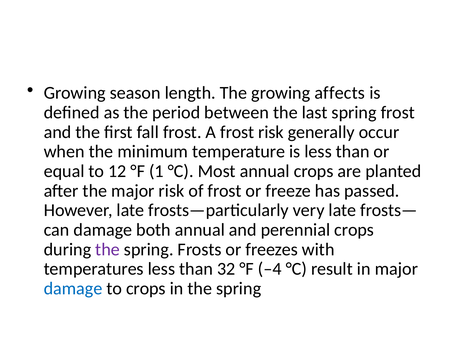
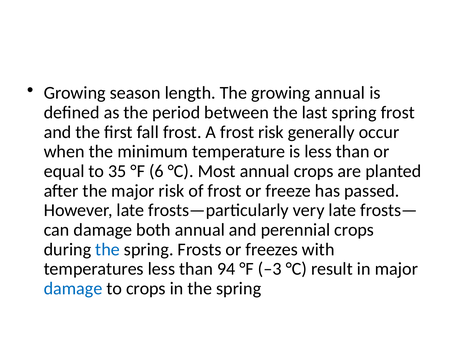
growing affects: affects -> annual (340, 93)
12: 12 -> 35 (117, 171)
1: 1 -> 6 (156, 171)
the colour: purple -> blue (108, 249)
32: 32 -> 94 (226, 269)
–4: –4 -> –3 (270, 269)
